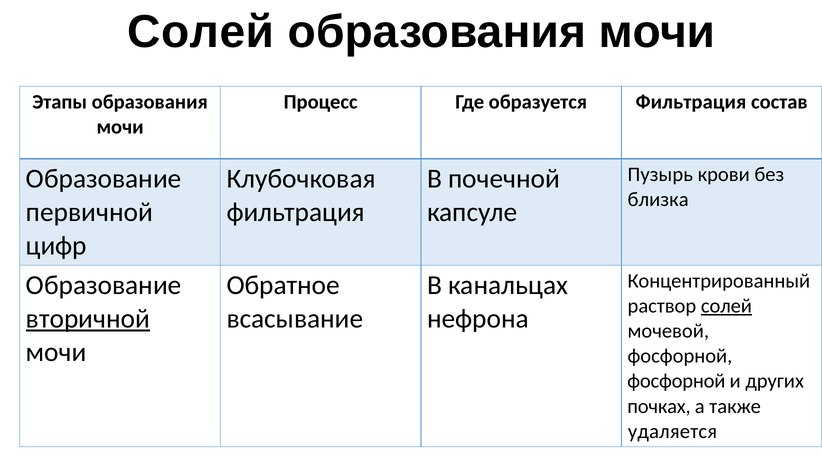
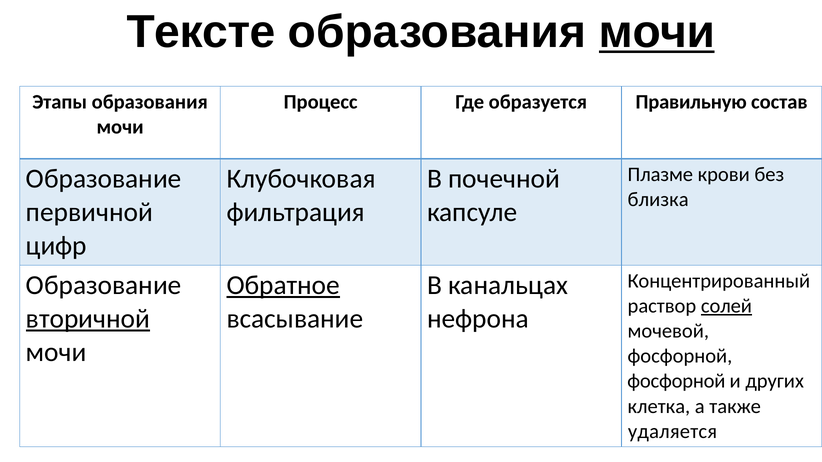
Солей: Солей -> Тексте (201, 32)
мочи underline: none -> present (657, 32)
образуется Фильтрация: Фильтрация -> Правильную (691, 102)
Пузырь: Пузырь -> Плазме (660, 175)
Обратное underline: none -> present (283, 286)
почках: почках -> клетка (659, 407)
